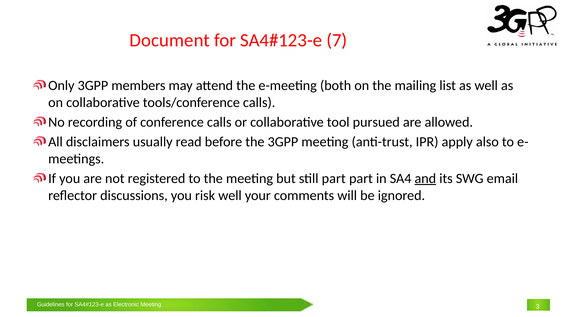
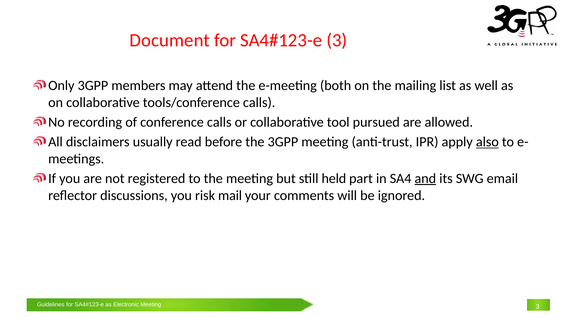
7: 7 -> 3 (337, 40)
also underline: none -> present (487, 142)
still part: part -> held (334, 178)
risk well: well -> mail (230, 195)
